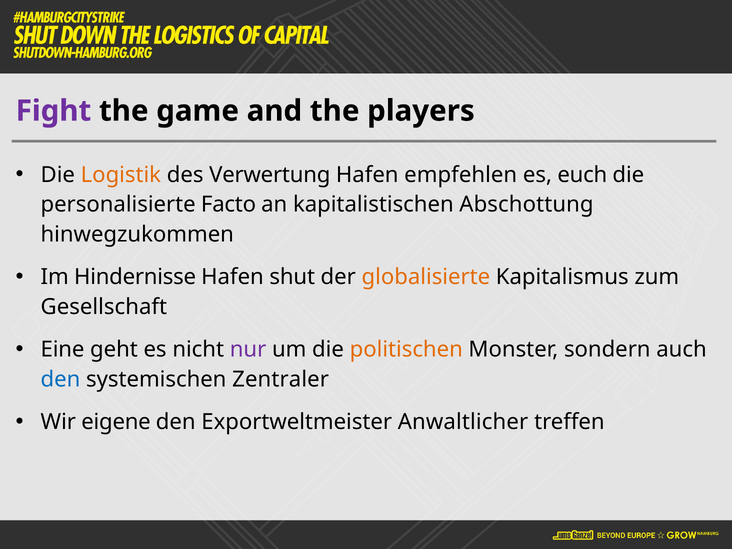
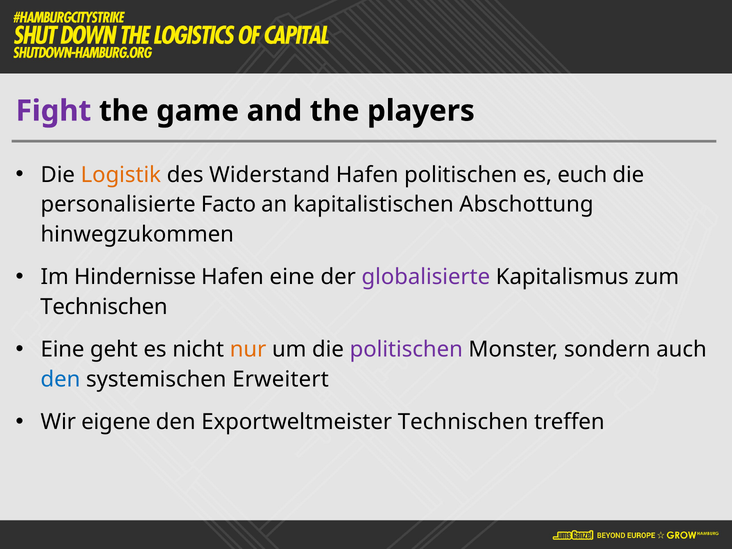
Verwertung: Verwertung -> Widerstand (270, 175)
Hafen empfehlen: empfehlen -> politischen (461, 175)
Hafen shut: shut -> eine (292, 277)
globalisierte colour: orange -> purple (426, 277)
Gesellschaft: Gesellschaft -> Technischen (104, 307)
nur colour: purple -> orange (248, 350)
politischen colour: orange -> purple (406, 350)
Zentraler: Zentraler -> Erweitert (281, 379)
Exportweltmeister Anwaltlicher: Anwaltlicher -> Technischen (463, 422)
